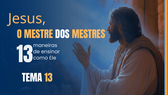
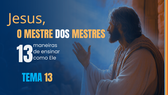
TEMA colour: white -> light blue (32, 78)
